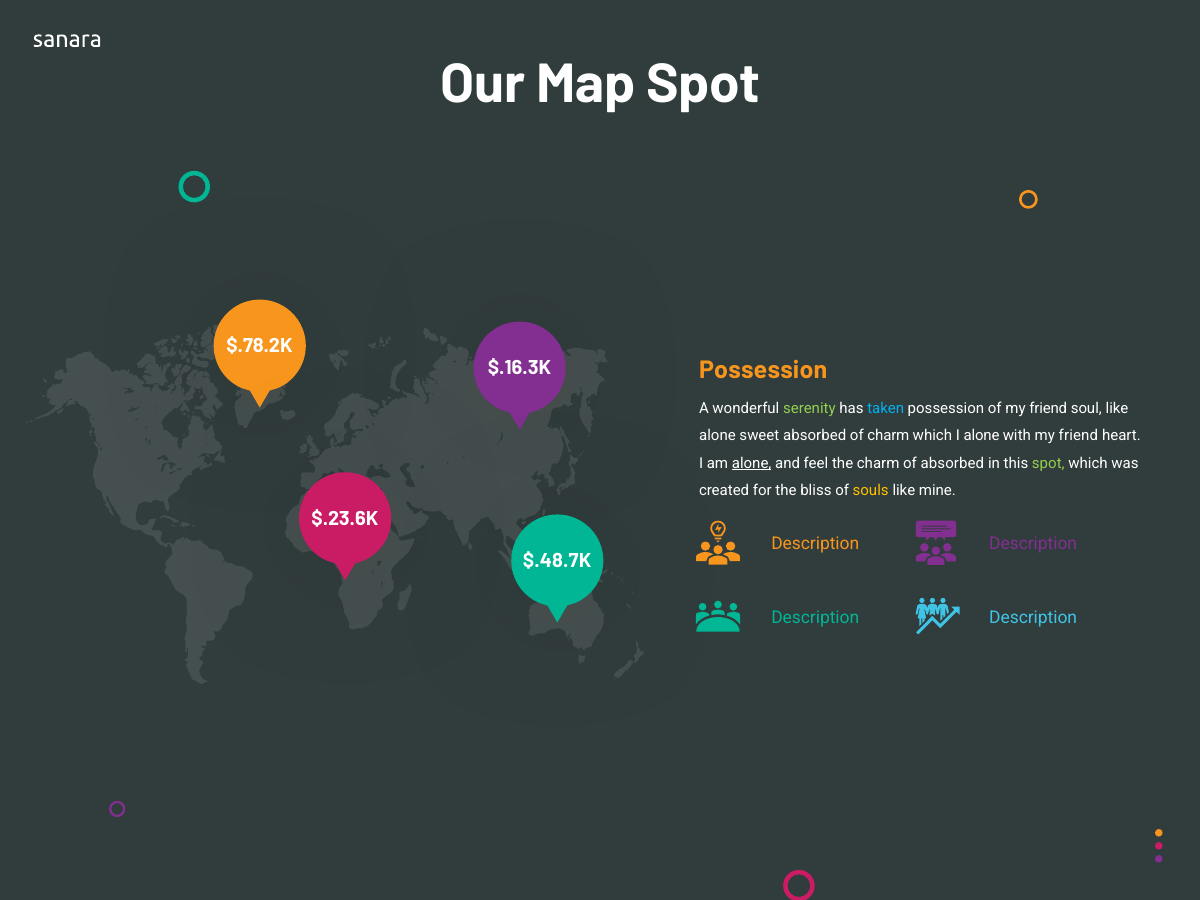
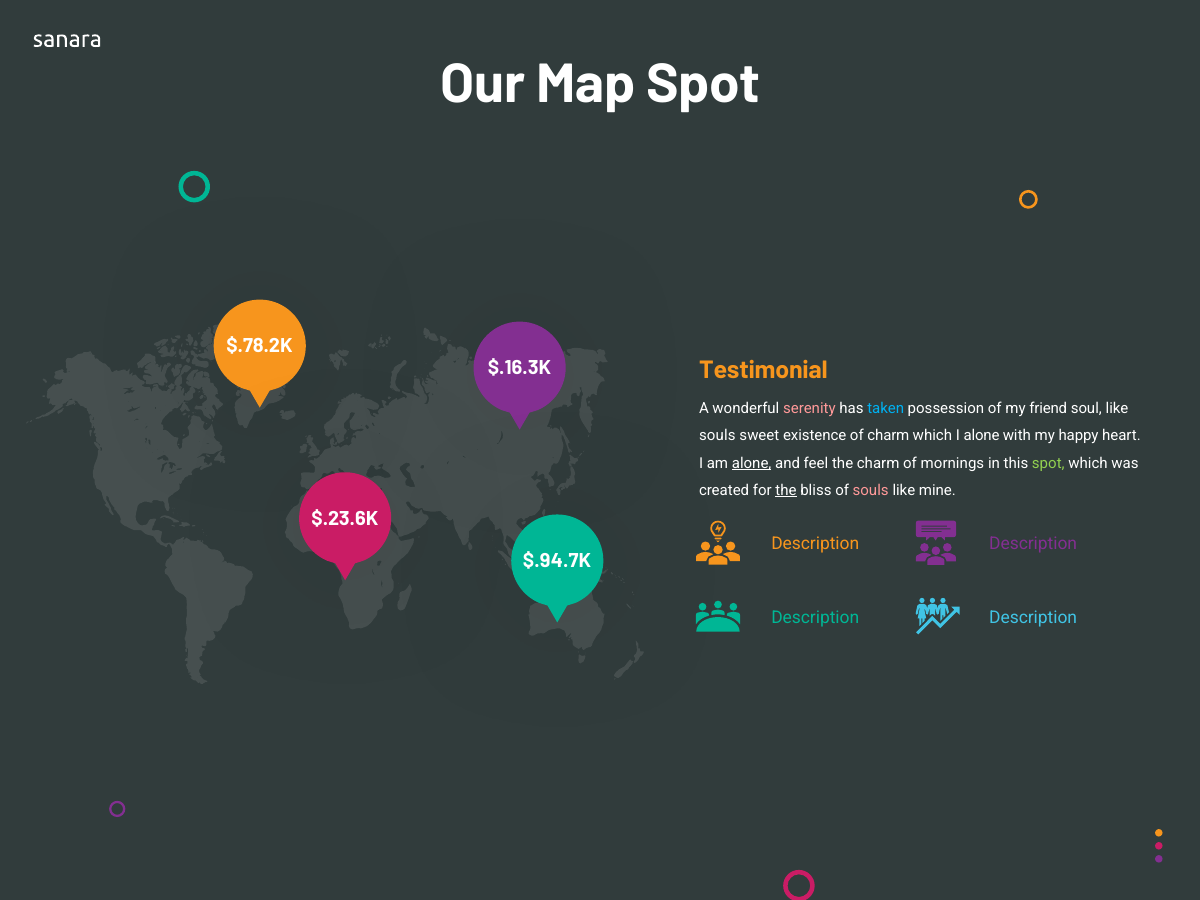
Possession: Possession -> Testimonial (763, 370)
serenity colour: light green -> pink (809, 409)
alone: alone -> souls (717, 436)
sweet absorbed: absorbed -> existence (815, 436)
with my friend: friend -> happy (1079, 436)
of absorbed: absorbed -> mornings (952, 463)
the underline: none -> present (786, 490)
souls colour: yellow -> pink (871, 490)
$.48.7K: $.48.7K -> $.94.7K (557, 561)
